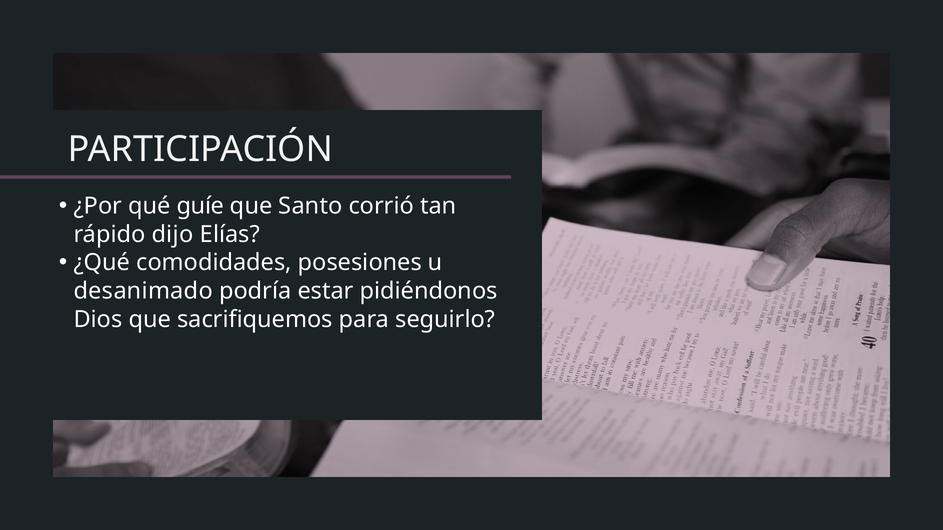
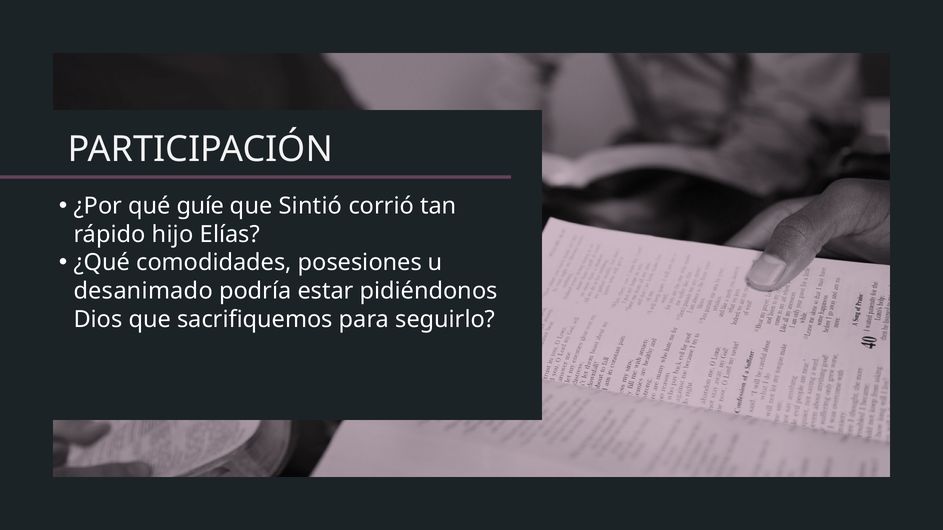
Santo: Santo -> Sintió (310, 206)
dijo: dijo -> hijo (173, 235)
